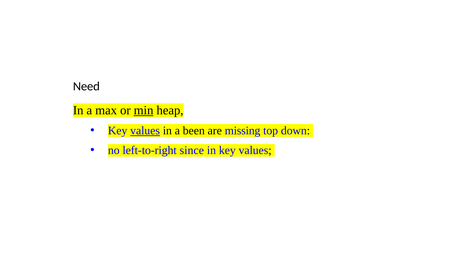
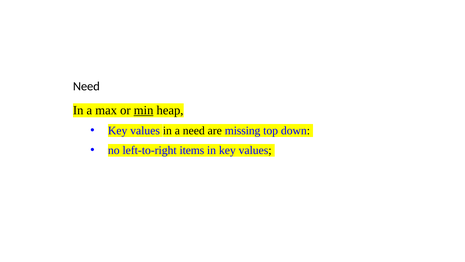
values underline: present -> none (145, 130)
a been: been -> need (194, 130)
since: since -> items (192, 150)
